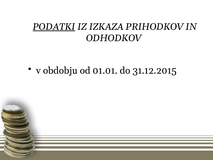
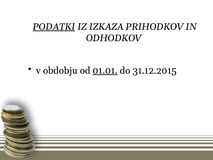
01.01 underline: none -> present (105, 71)
